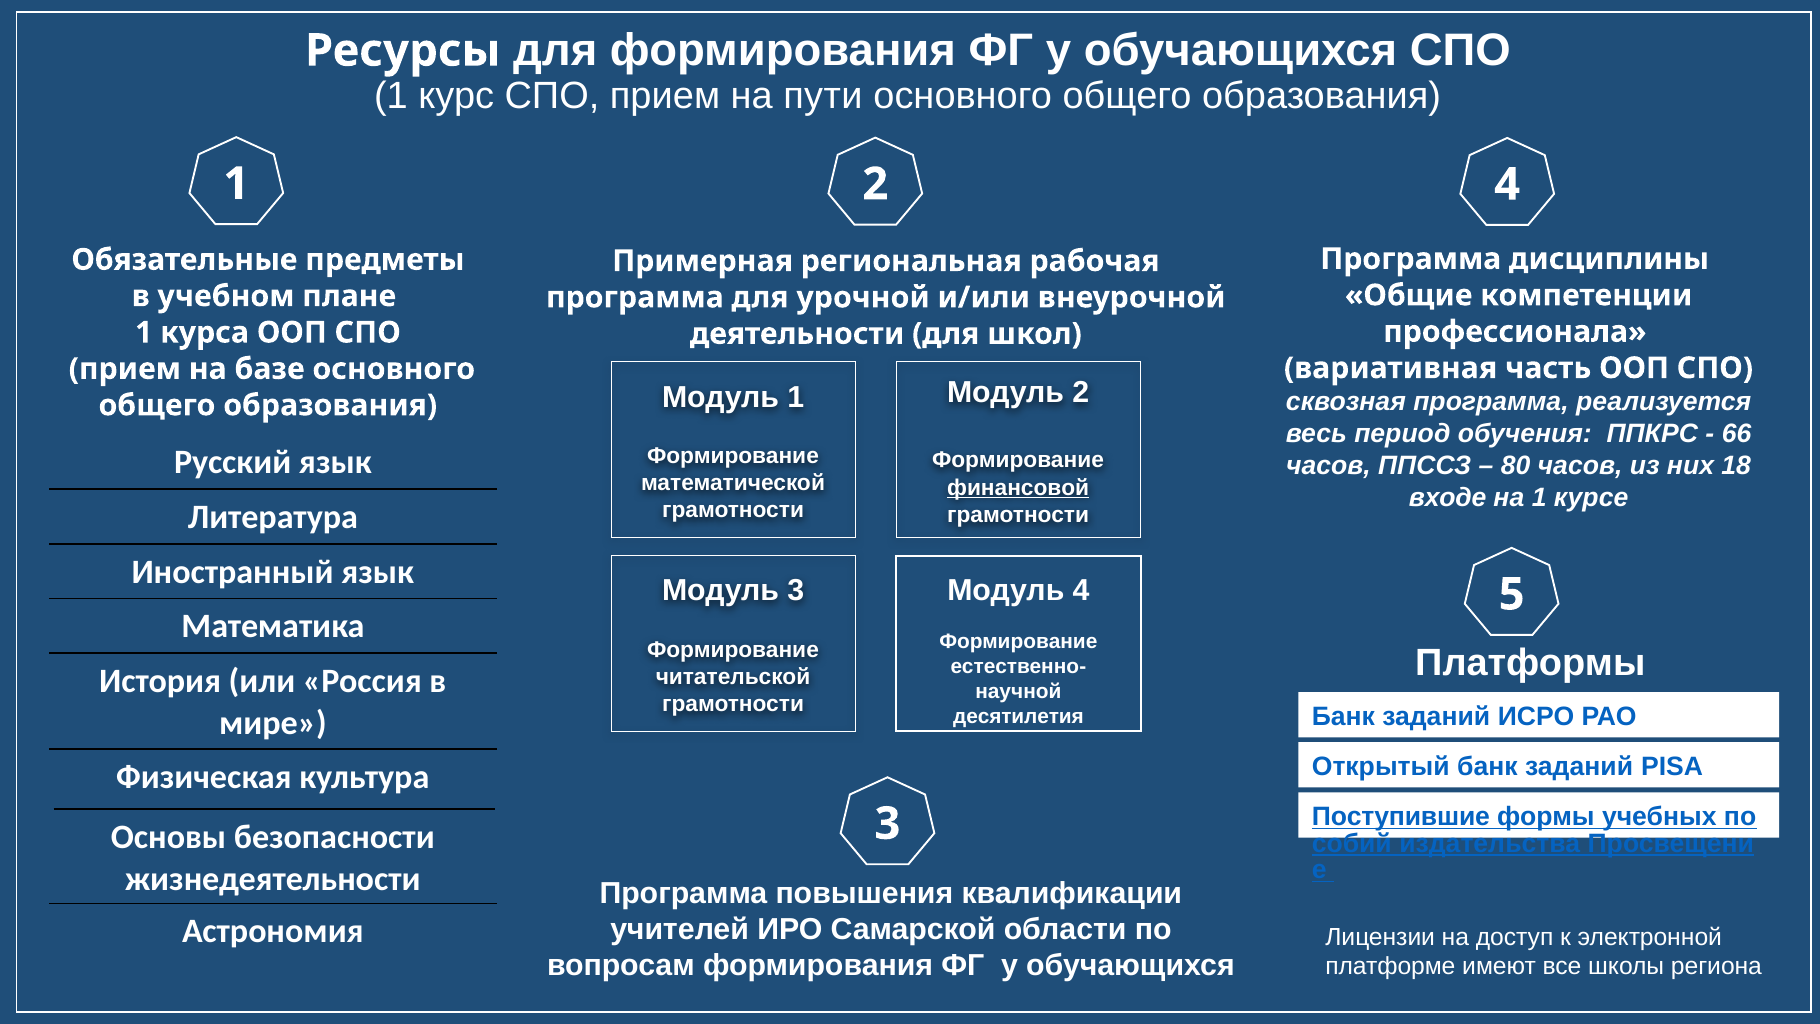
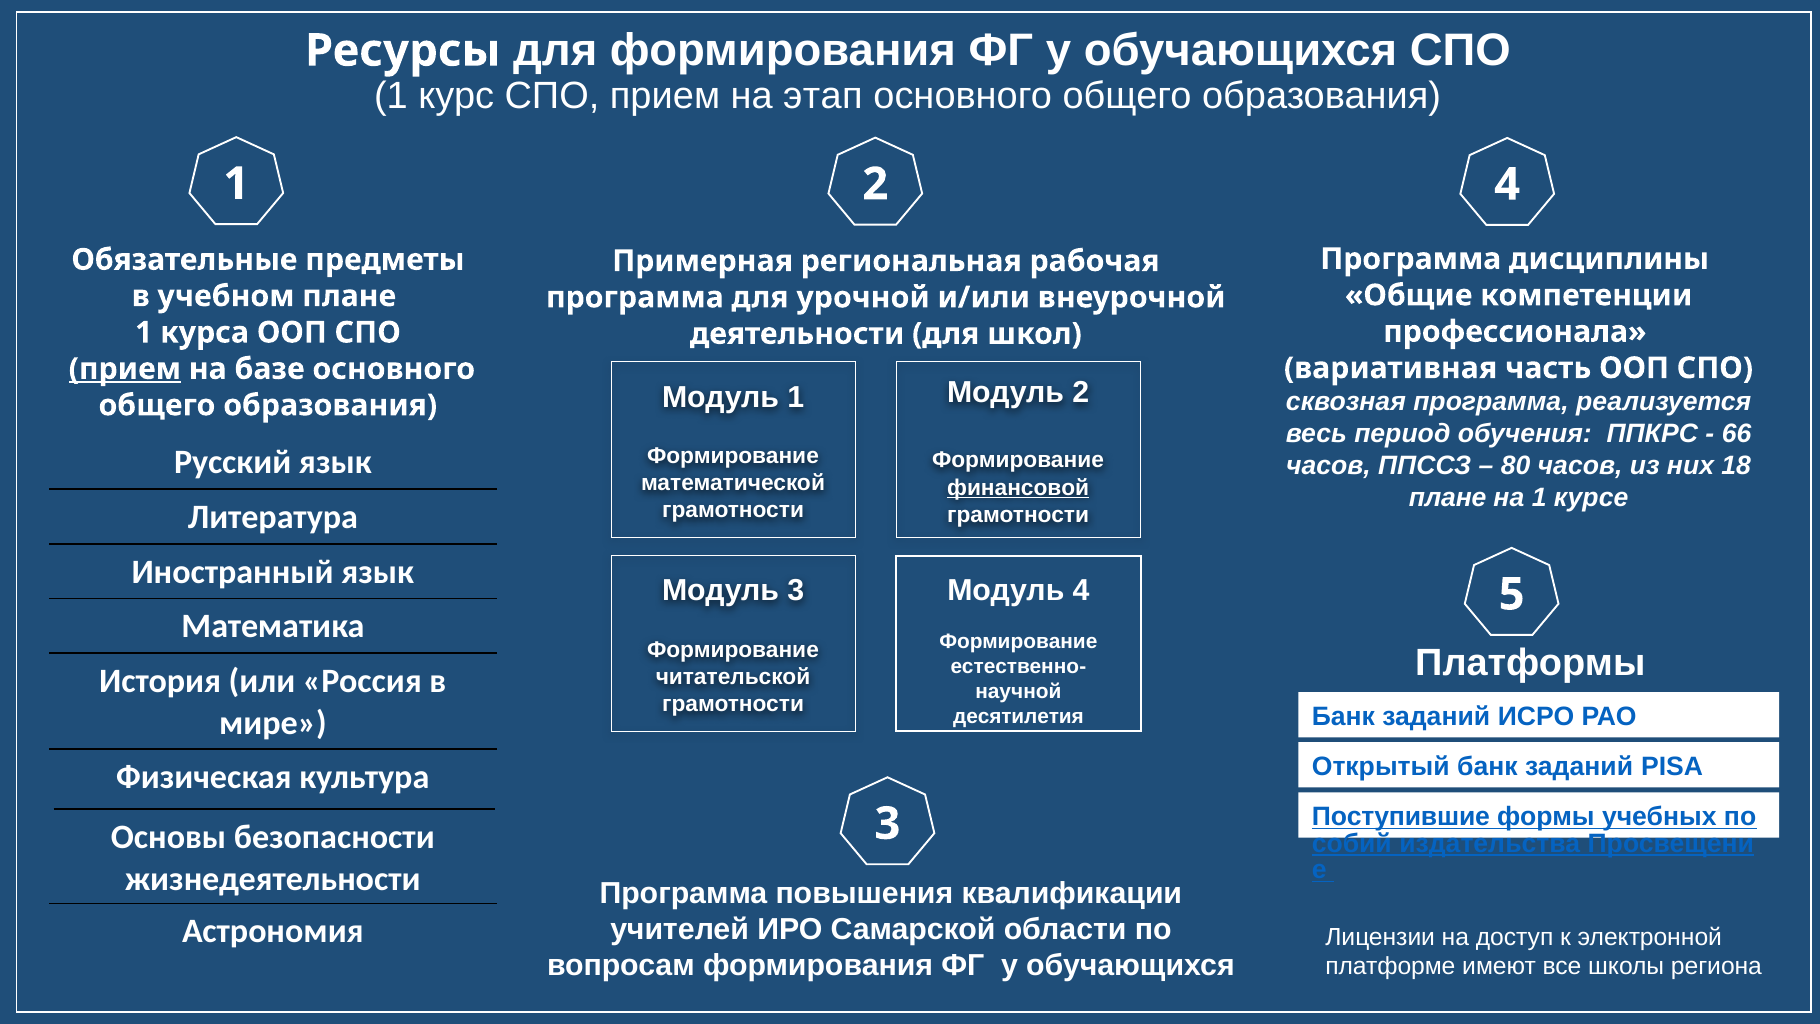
пути: пути -> этап (823, 96)
прием underline: none -> present (125, 369)
входе: входе -> плане (1448, 498)
